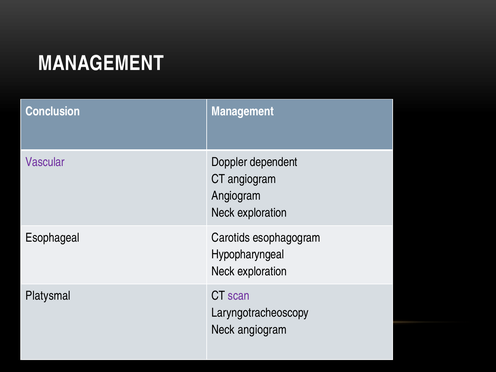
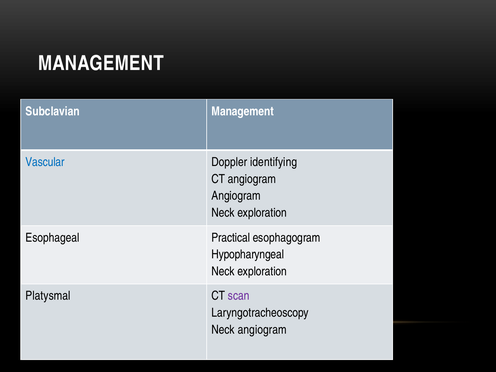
Conclusion: Conclusion -> Subclavian (53, 111)
Vascular colour: purple -> blue (45, 162)
dependent: dependent -> identifying (274, 162)
Carotids: Carotids -> Practical (231, 238)
